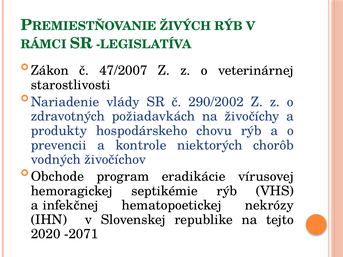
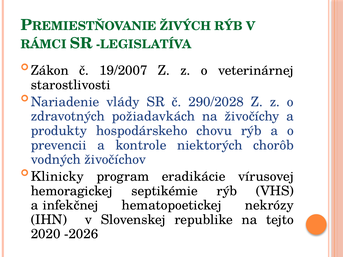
47/2007: 47/2007 -> 19/2007 (123, 71)
290/2002: 290/2002 -> 290/2028 (216, 102)
Obchode: Obchode -> Klinicky (57, 177)
-2071: -2071 -> -2026 (81, 234)
